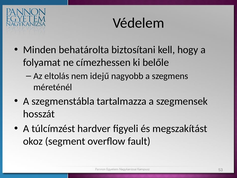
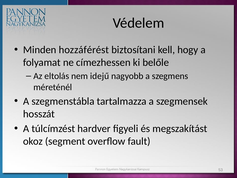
behatárolta: behatárolta -> hozzáférést (84, 50)
